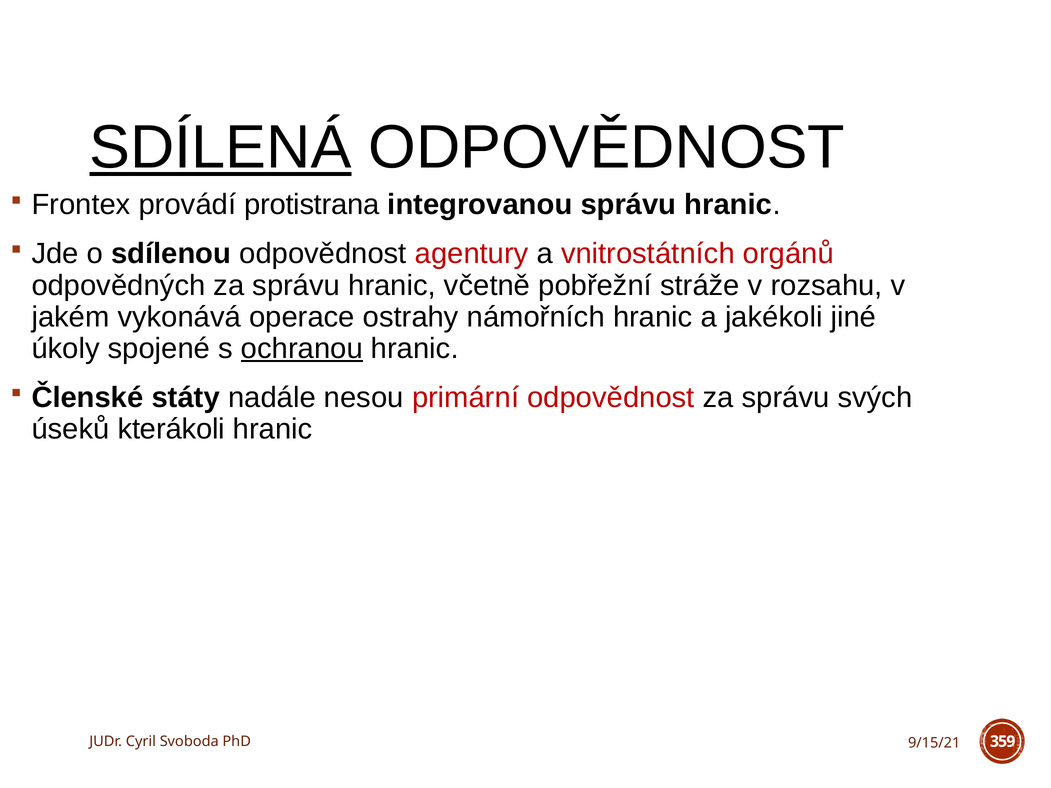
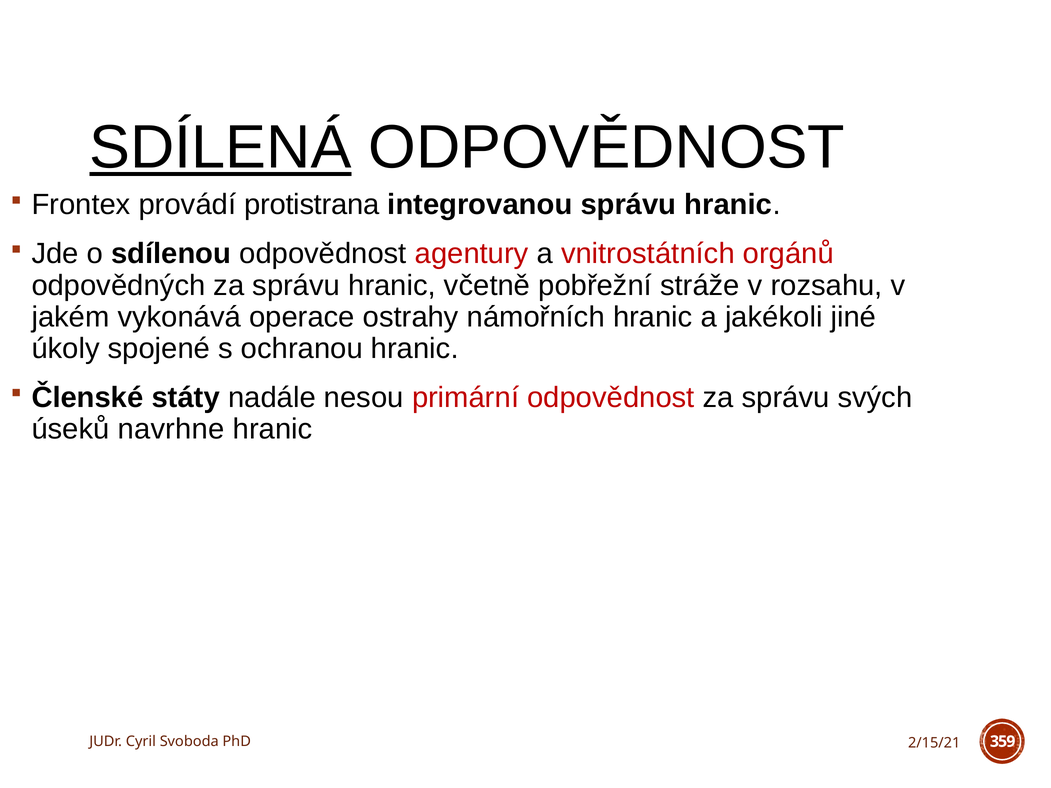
ochranou underline: present -> none (302, 349)
kterákoli: kterákoli -> navrhne (171, 429)
9/15/21: 9/15/21 -> 2/15/21 (934, 743)
